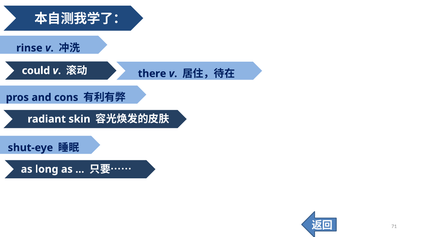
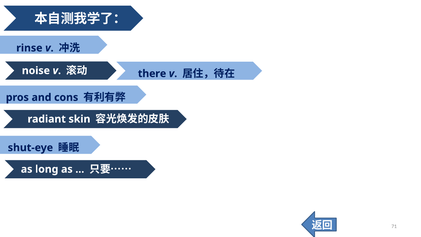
could: could -> noise (36, 71)
